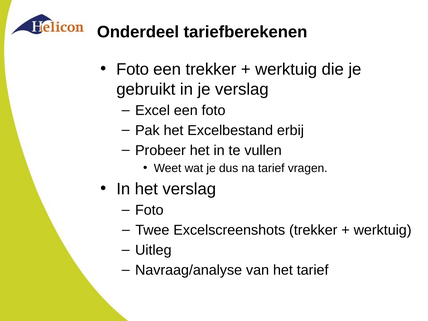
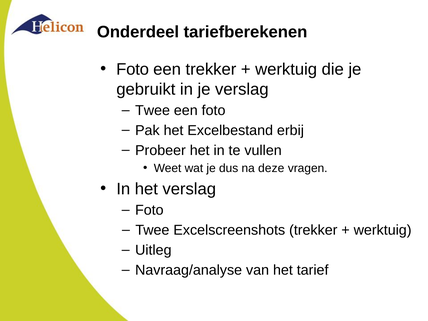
Excel: Excel -> Twee (153, 110)
na tarief: tarief -> deze (271, 168)
